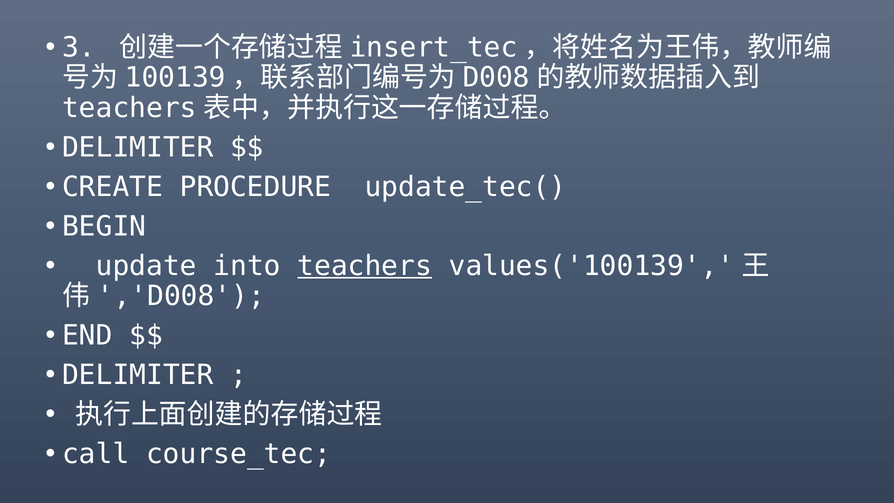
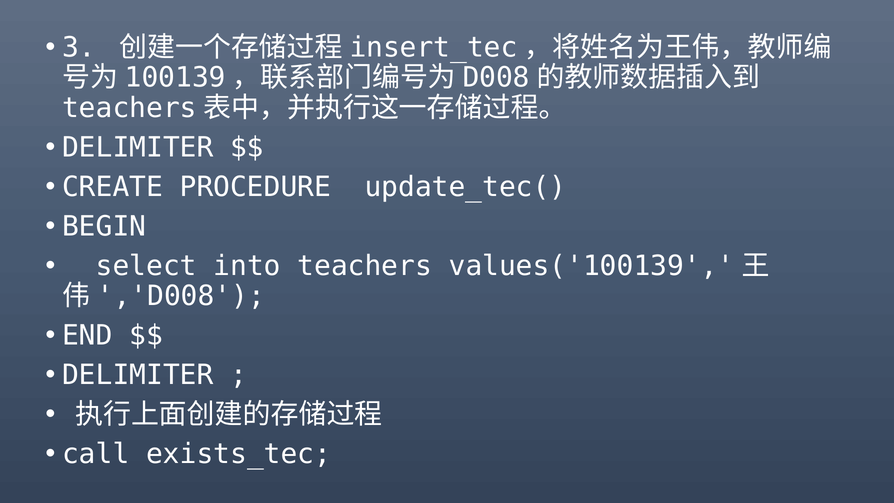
update: update -> select (146, 266)
teachers underline: present -> none (365, 266)
course_tec: course_tec -> exists_tec (239, 454)
